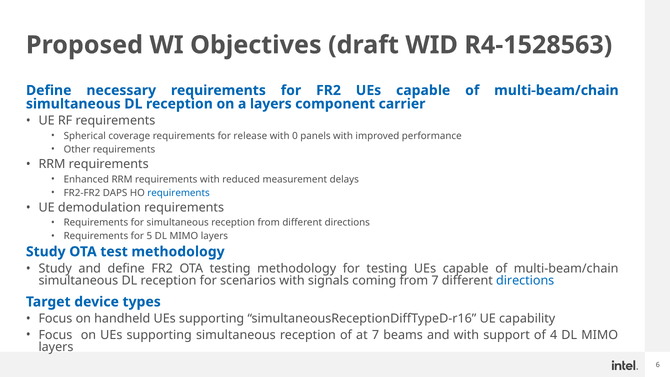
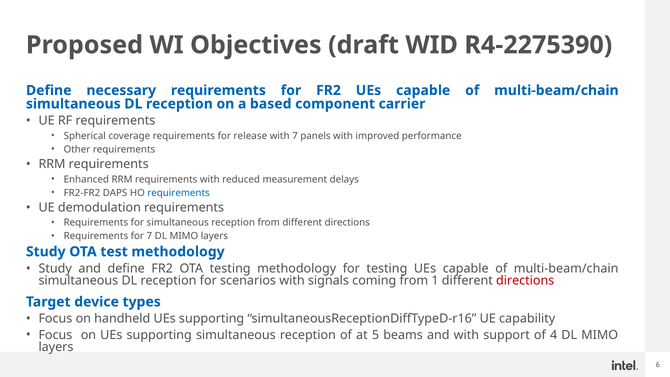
R4-1528563: R4-1528563 -> R4-2275390 (538, 45)
a layers: layers -> based (271, 104)
with 0: 0 -> 7 (295, 136)
for 5: 5 -> 7 (149, 236)
from 7: 7 -> 1 (435, 281)
directions colour: blue -> red (525, 281)
at 7: 7 -> 5 (375, 335)
